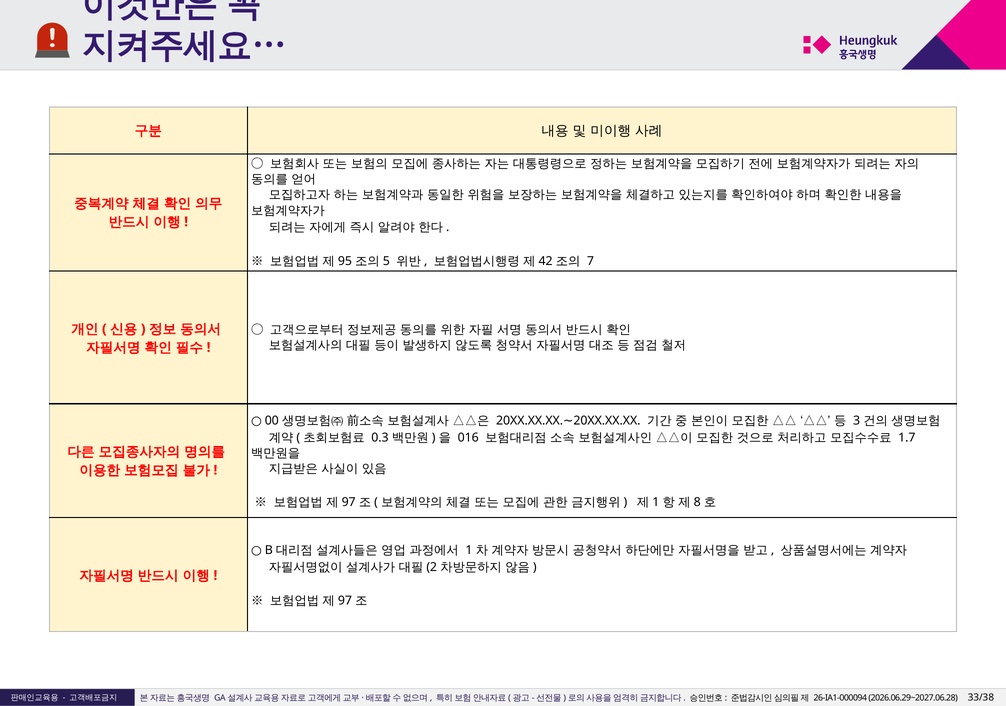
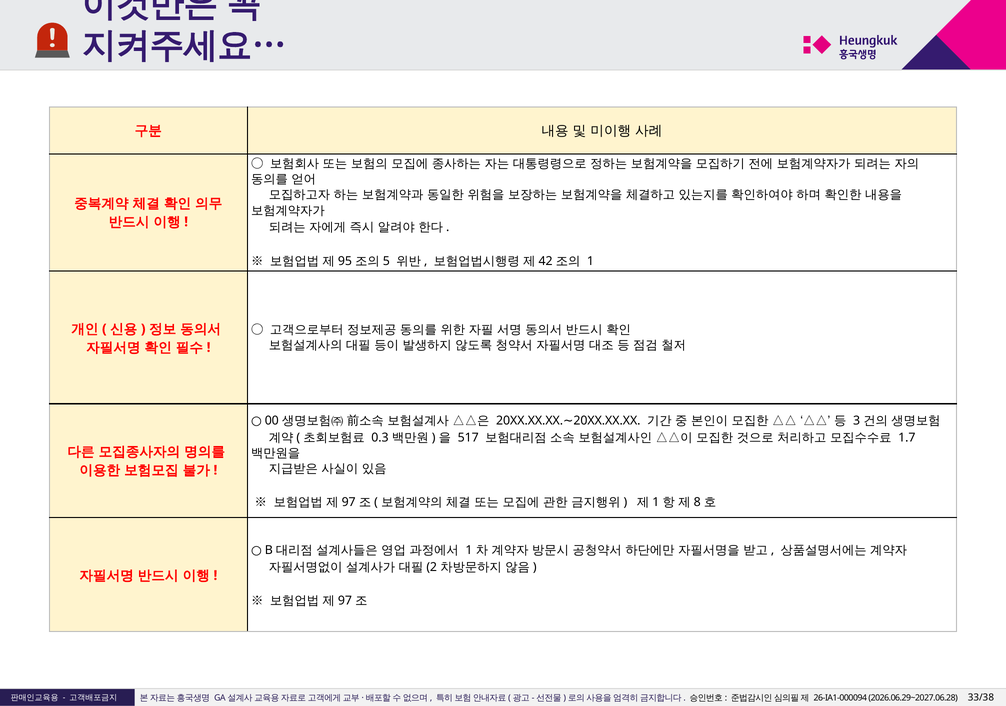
7: 7 -> 1 (590, 261)
016: 016 -> 517 (468, 437)
